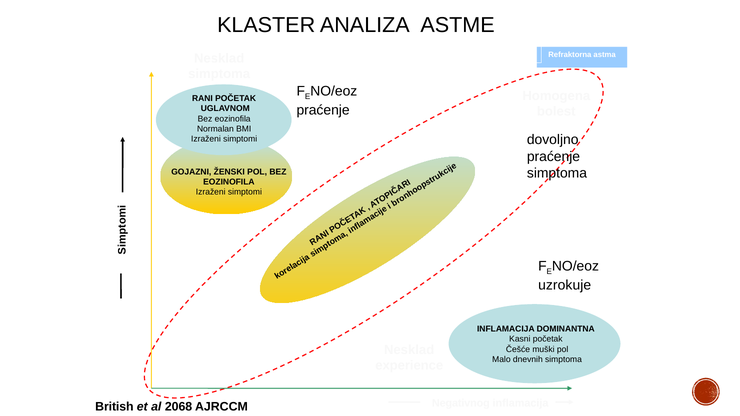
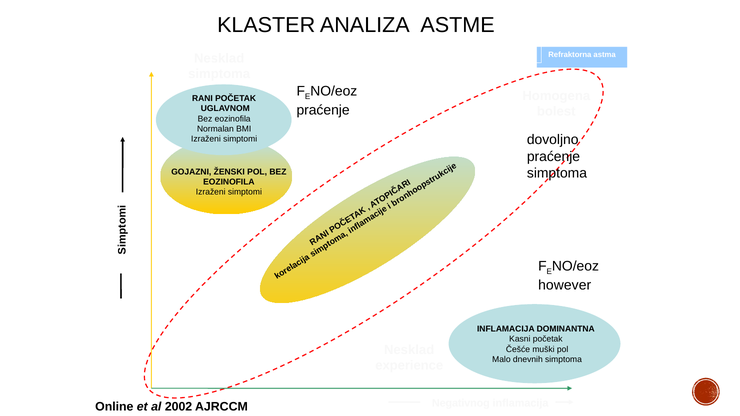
uzrokuje: uzrokuje -> however (565, 285)
British: British -> Online (114, 407)
2068: 2068 -> 2002 (179, 407)
